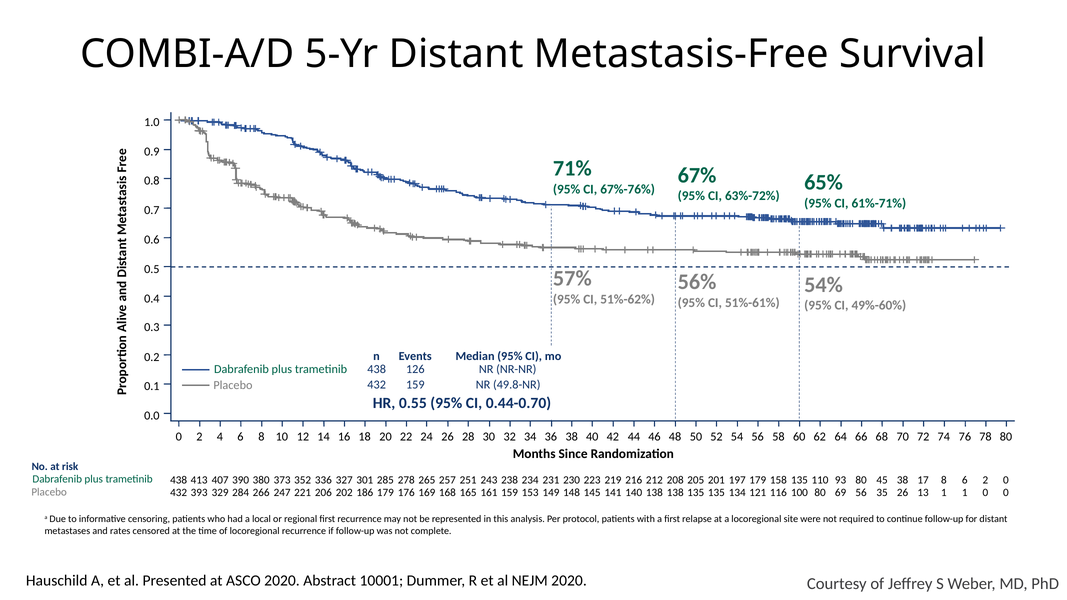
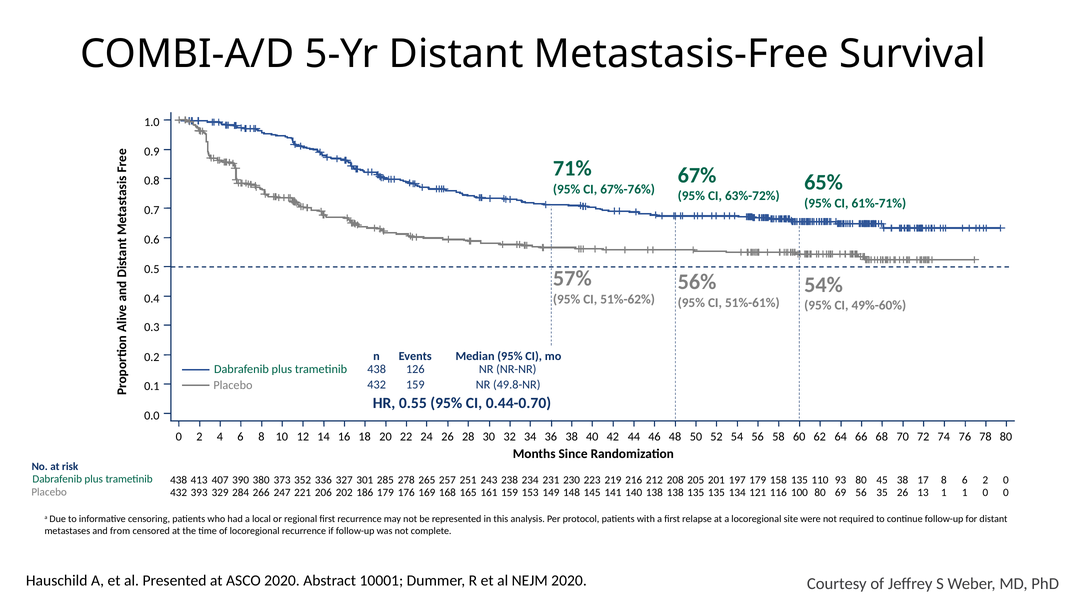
rates: rates -> from (120, 531)
